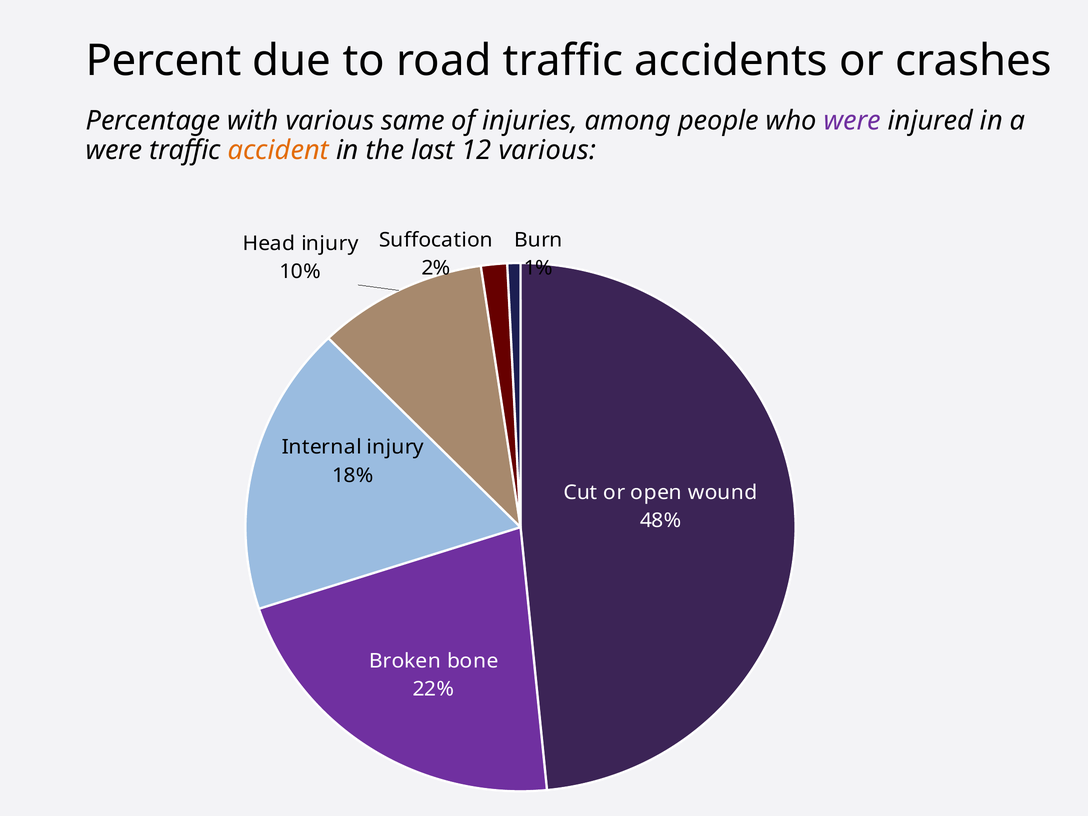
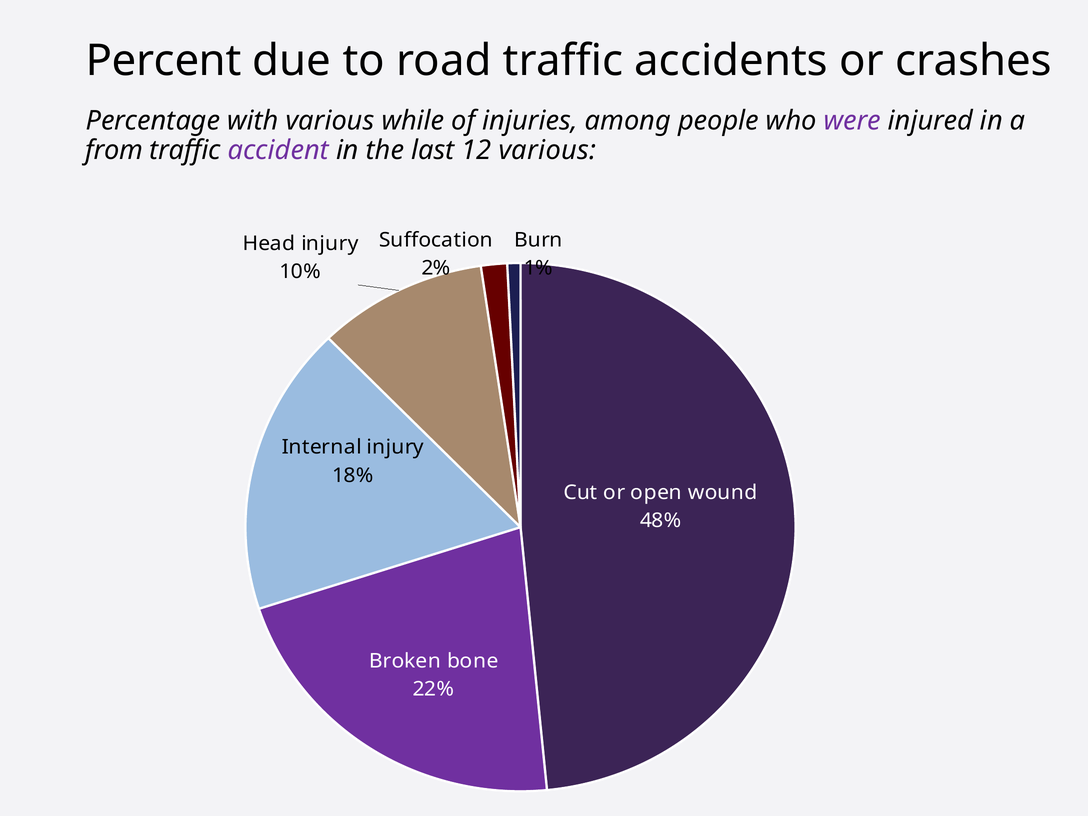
same: same -> while (413, 121)
were: were -> from (114, 150)
accident colour: orange -> purple (278, 150)
